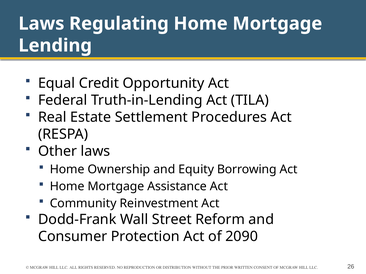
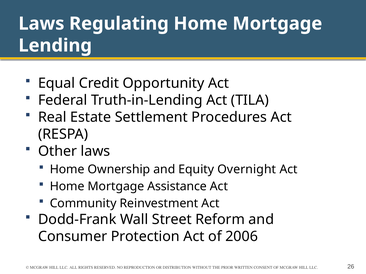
Borrowing: Borrowing -> Overnight (247, 170)
2090: 2090 -> 2006 (242, 237)
